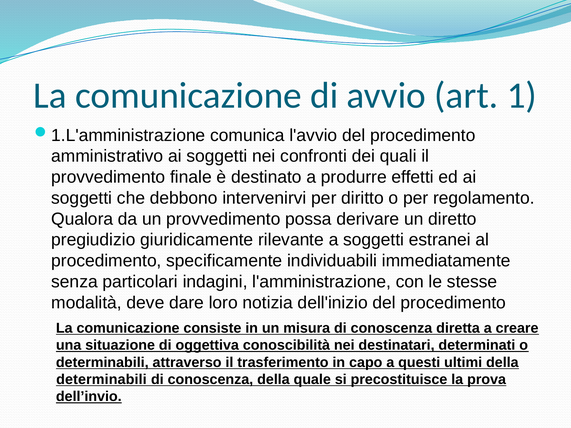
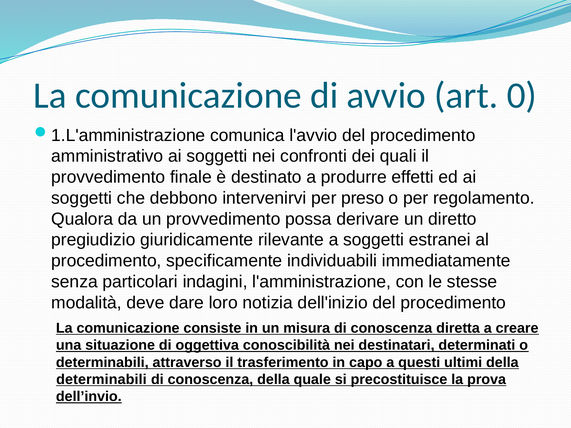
1: 1 -> 0 (522, 96)
diritto: diritto -> preso (363, 198)
